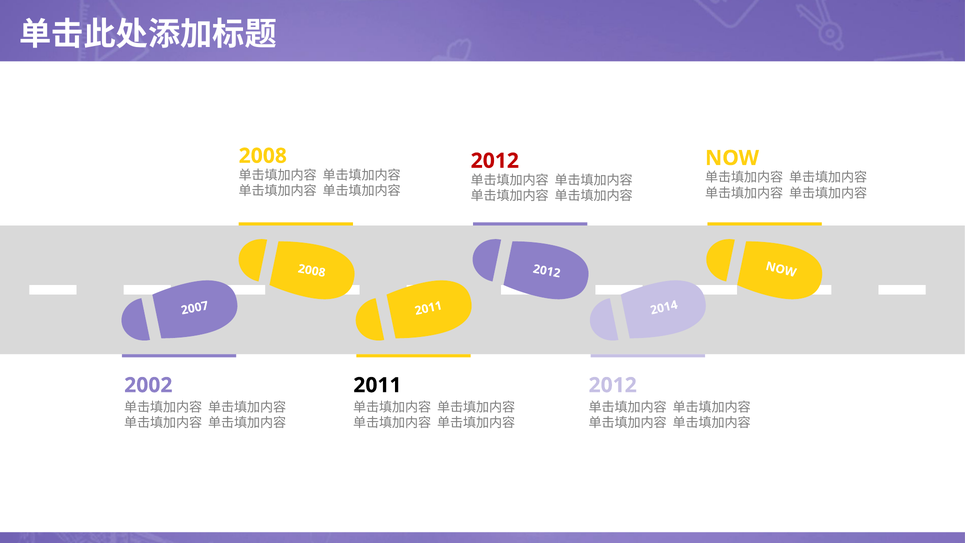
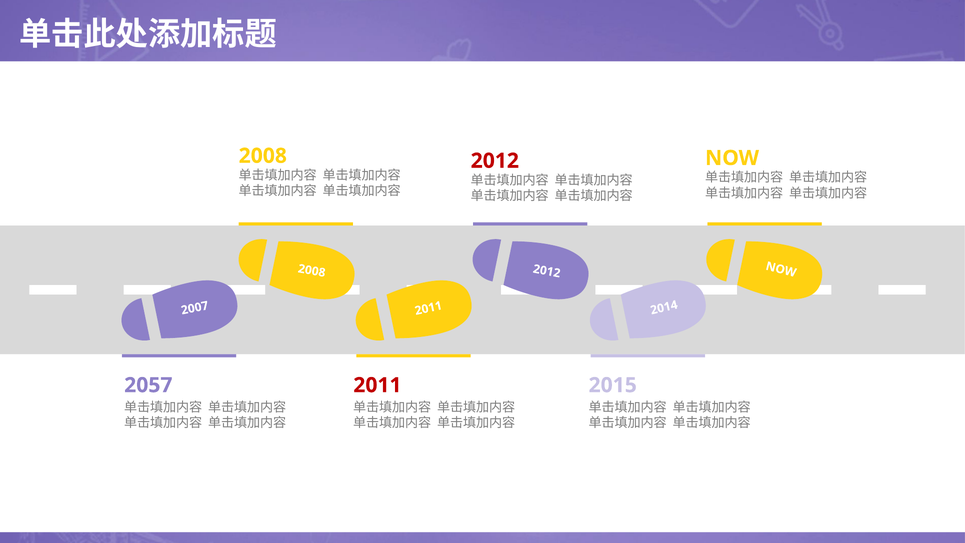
2002: 2002 -> 2057 (148, 385)
2011 colour: black -> red (377, 385)
2012: 2012 -> 2015 (613, 385)
